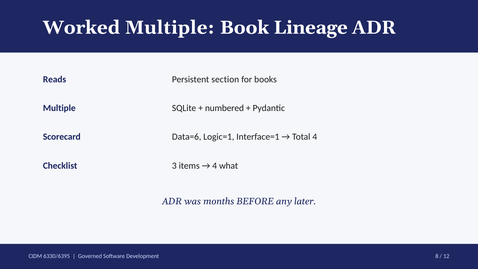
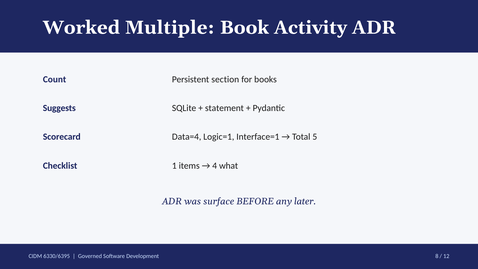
Lineage: Lineage -> Activity (311, 28)
Reads: Reads -> Count (55, 79)
Multiple: Multiple -> Suggests (59, 108)
numbered: numbered -> statement (224, 108)
Data=6: Data=6 -> Data=4 (187, 137)
Total 4: 4 -> 5 (315, 137)
3: 3 -> 1 (174, 166)
months: months -> surface (219, 201)
